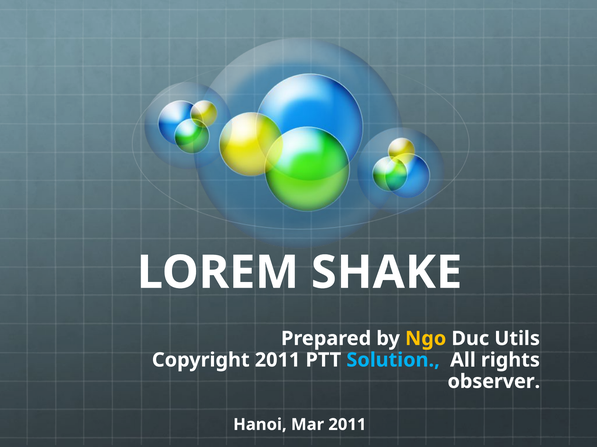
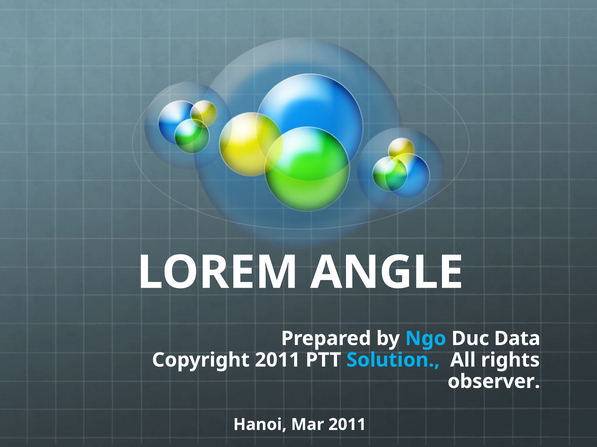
SHAKE: SHAKE -> ANGLE (387, 273)
Ngo colour: yellow -> light blue (426, 339)
Utils: Utils -> Data (517, 339)
